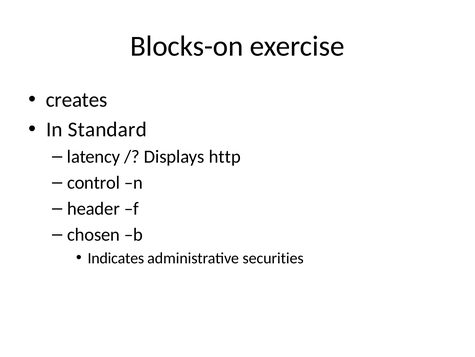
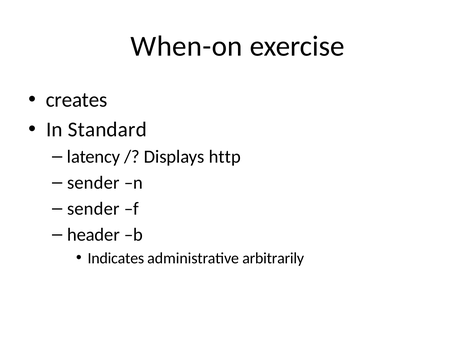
Blocks-on: Blocks-on -> When-on (187, 46)
control: control -> sender (93, 182)
header: header -> sender (93, 208)
chosen: chosen -> header (93, 234)
securities: securities -> arbitrarily (273, 258)
